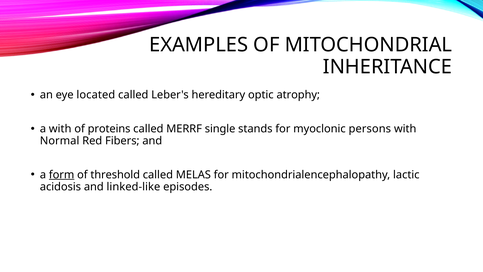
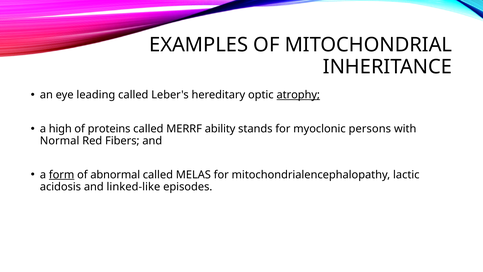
located: located -> leading (96, 95)
atrophy underline: none -> present (298, 95)
a with: with -> high (60, 129)
single: single -> ability (220, 129)
threshold: threshold -> abnormal (115, 175)
